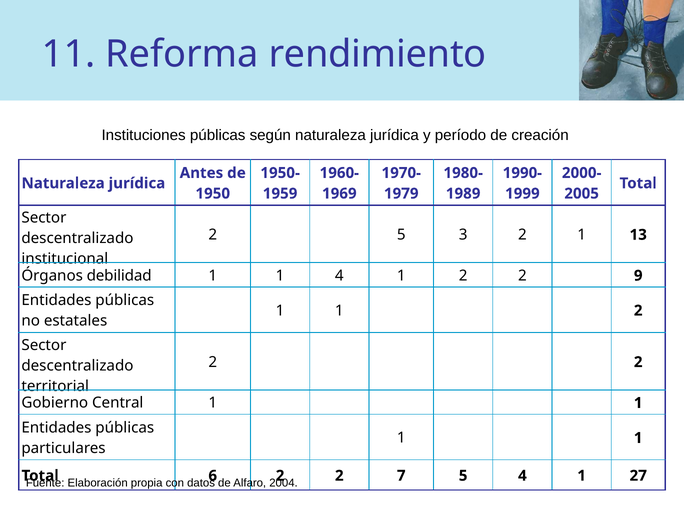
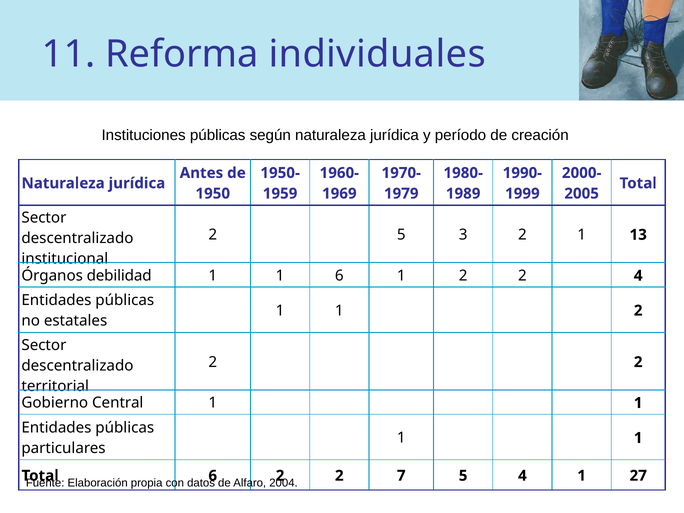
rendimiento: rendimiento -> individuales (377, 54)
1 4: 4 -> 6 (339, 276)
2 9: 9 -> 4 (638, 276)
